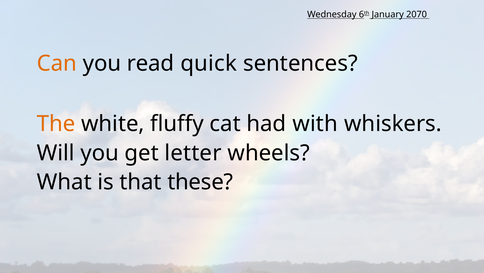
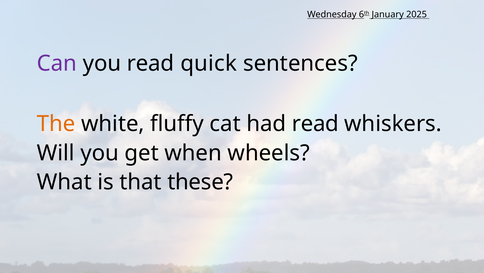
2070: 2070 -> 2025 (417, 14)
Can colour: orange -> purple (57, 63)
had with: with -> read (315, 124)
letter: letter -> when (193, 153)
